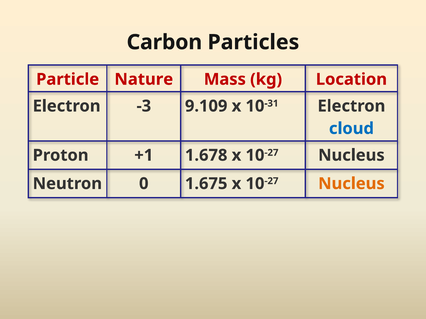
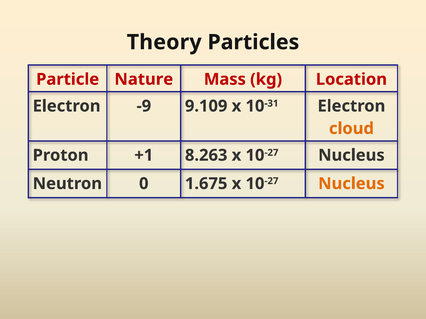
Carbon: Carbon -> Theory (164, 42)
-3: -3 -> -9 (144, 106)
cloud colour: blue -> orange (351, 129)
1.678: 1.678 -> 8.263 (206, 156)
